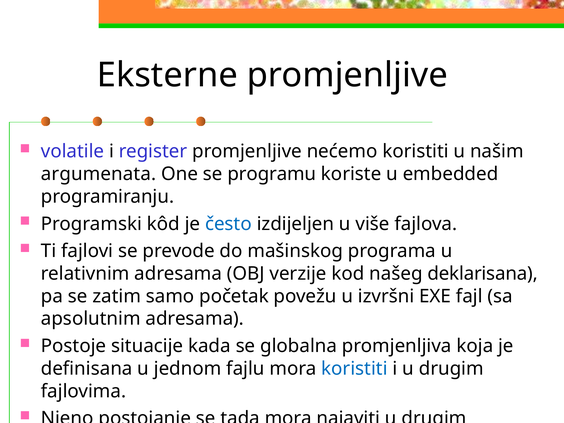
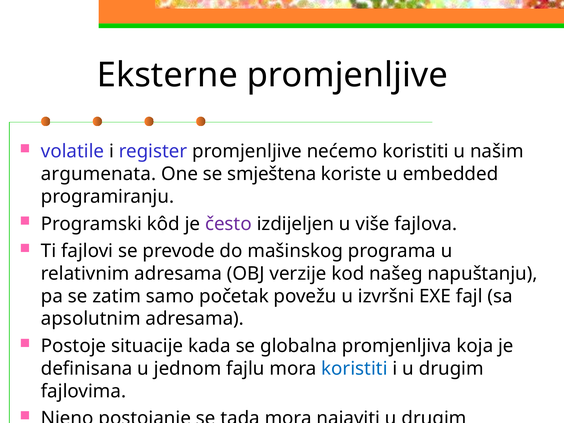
programu: programu -> smještena (272, 174)
često colour: blue -> purple (228, 224)
deklarisana: deklarisana -> napuštanju (483, 274)
